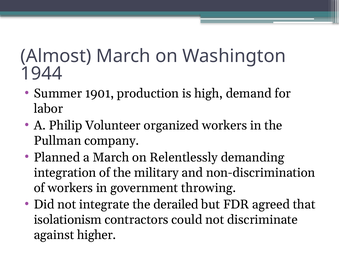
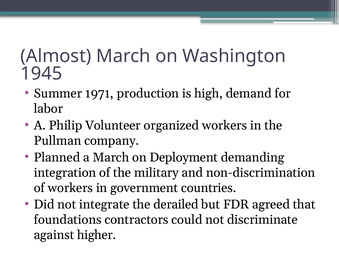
1944: 1944 -> 1945 (41, 74)
1901: 1901 -> 1971 (99, 94)
Relentlessly: Relentlessly -> Deployment (184, 157)
throwing: throwing -> countries (209, 188)
isolationism: isolationism -> foundations (68, 220)
